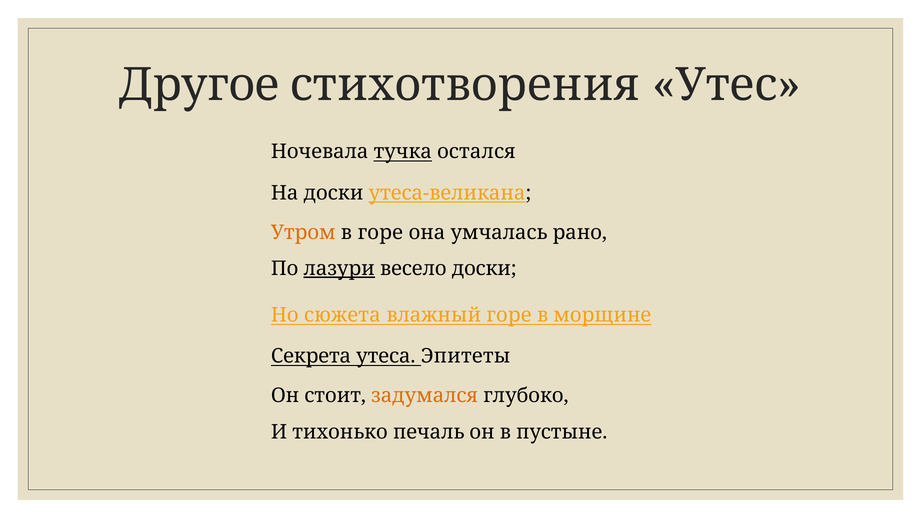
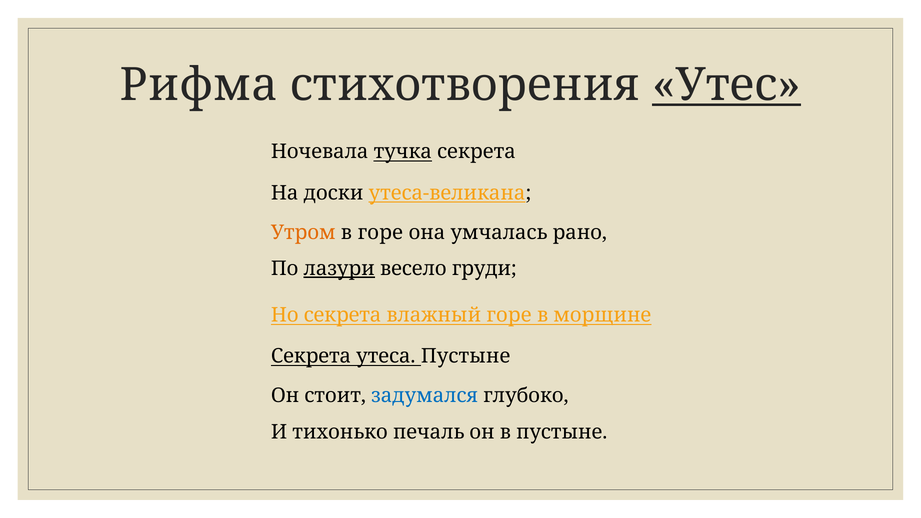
Другое: Другое -> Рифма (199, 85)
Утес underline: none -> present (726, 85)
тучка остался: остался -> секрета (476, 152)
весело доски: доски -> груди (484, 269)
Но сюжета: сюжета -> секрета (343, 315)
утеса Эпитеты: Эпитеты -> Пустыне (466, 356)
задумался colour: orange -> blue (425, 396)
